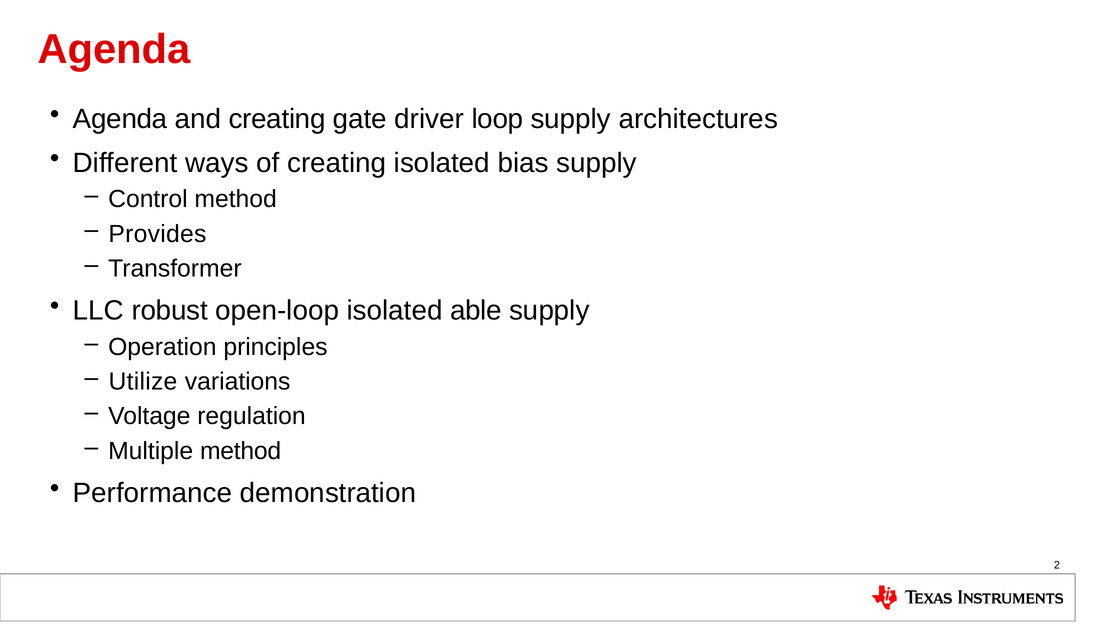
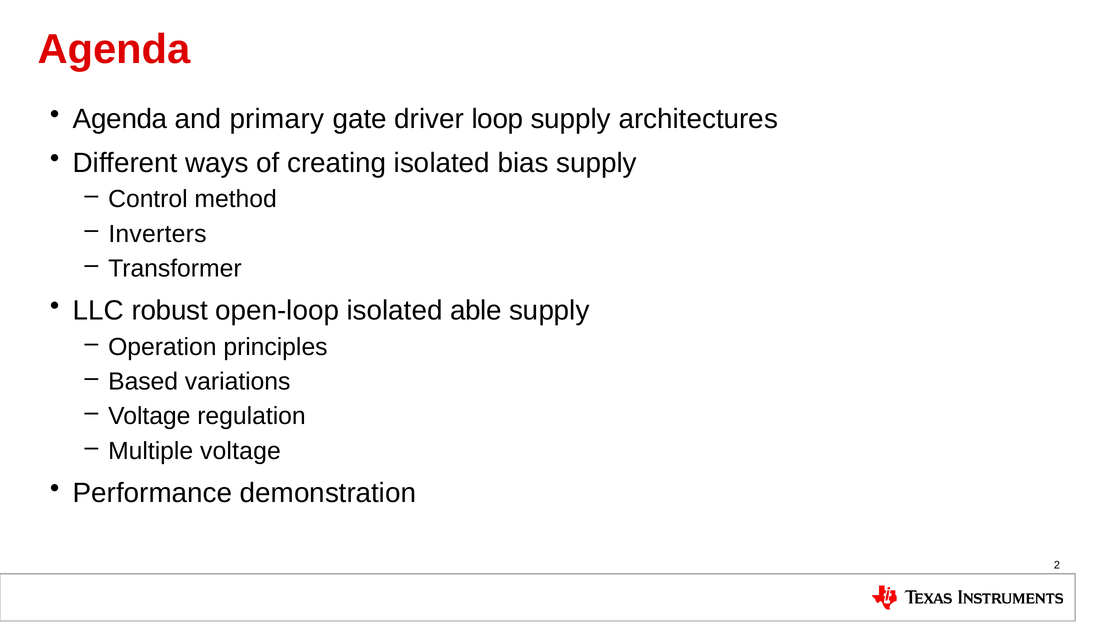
and creating: creating -> primary (277, 119)
Provides: Provides -> Inverters (157, 234)
Utilize: Utilize -> Based (143, 381)
Multiple method: method -> voltage (240, 451)
